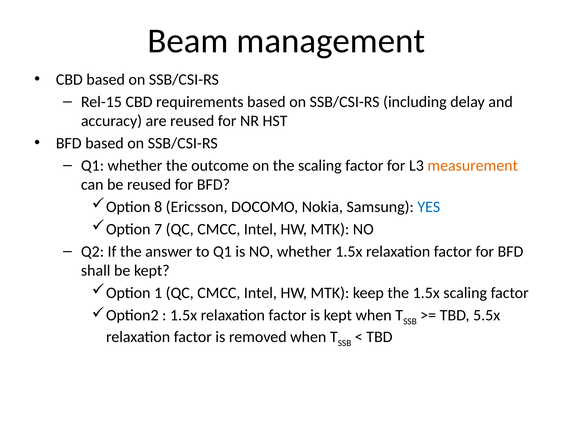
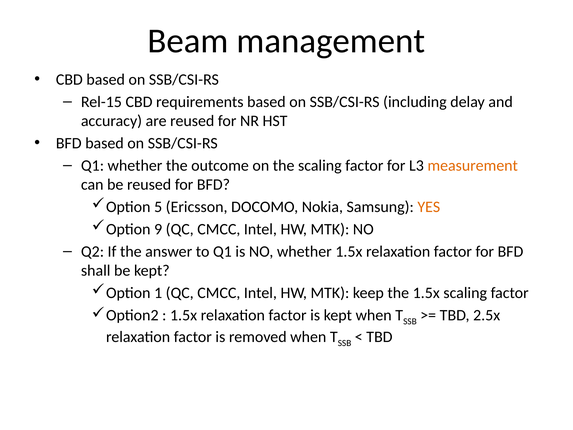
8: 8 -> 5 (158, 207)
YES colour: blue -> orange (429, 207)
7: 7 -> 9 (158, 229)
5.5x: 5.5x -> 2.5x (487, 315)
